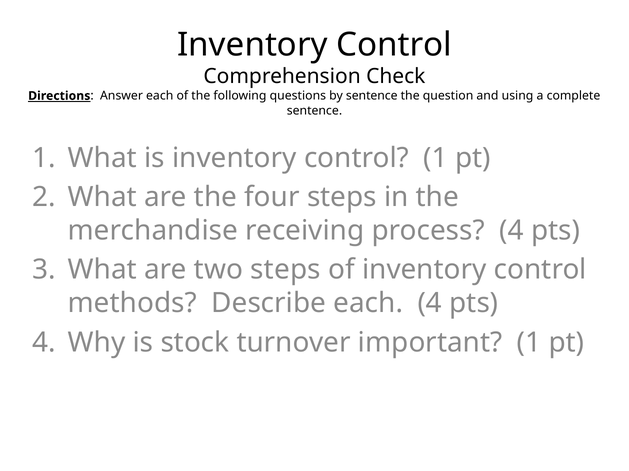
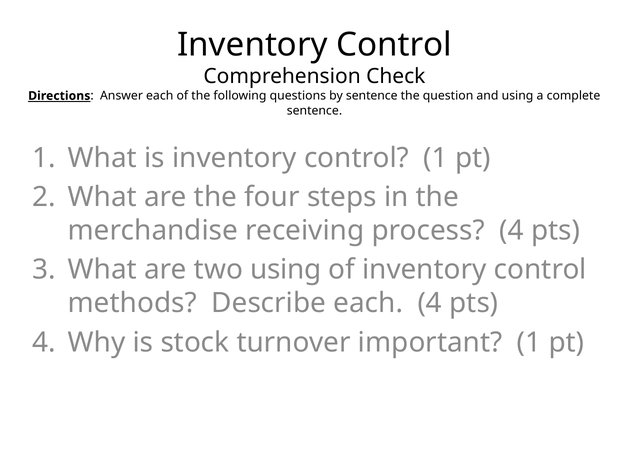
two steps: steps -> using (286, 270)
